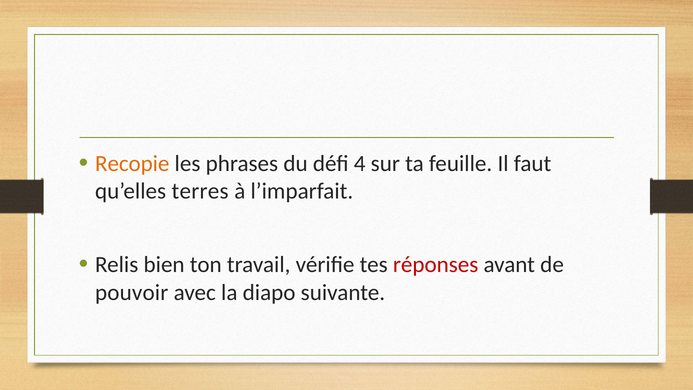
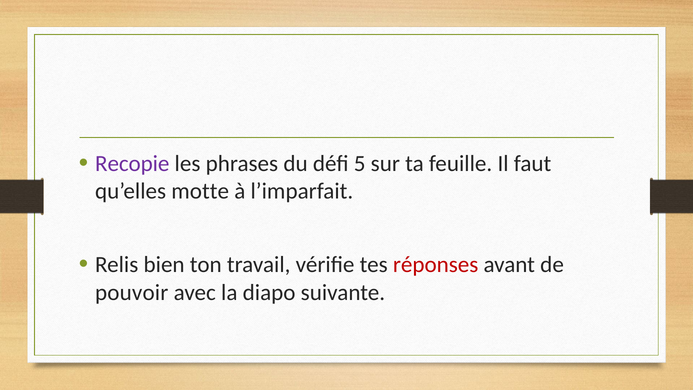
Recopie colour: orange -> purple (132, 163)
4: 4 -> 5 (360, 163)
terres: terres -> motte (200, 191)
